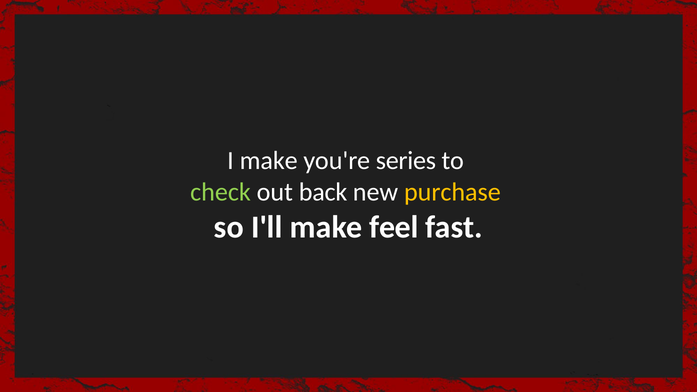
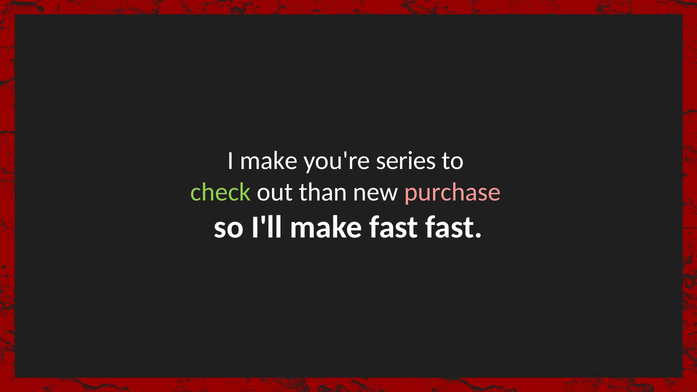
back: back -> than (323, 192)
purchase colour: yellow -> pink (452, 192)
make feel: feel -> fast (394, 227)
